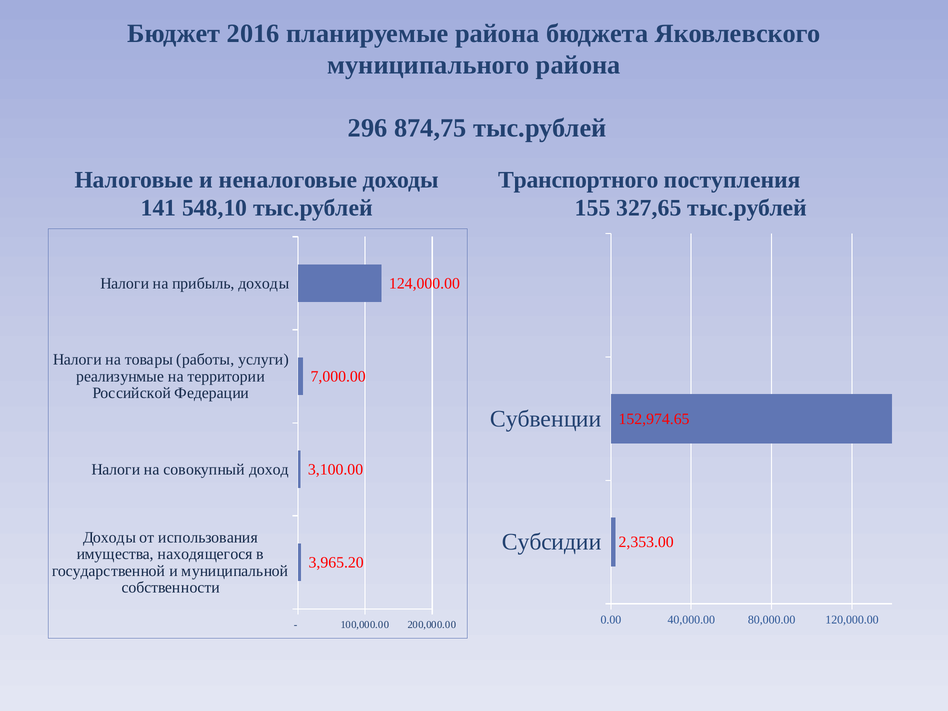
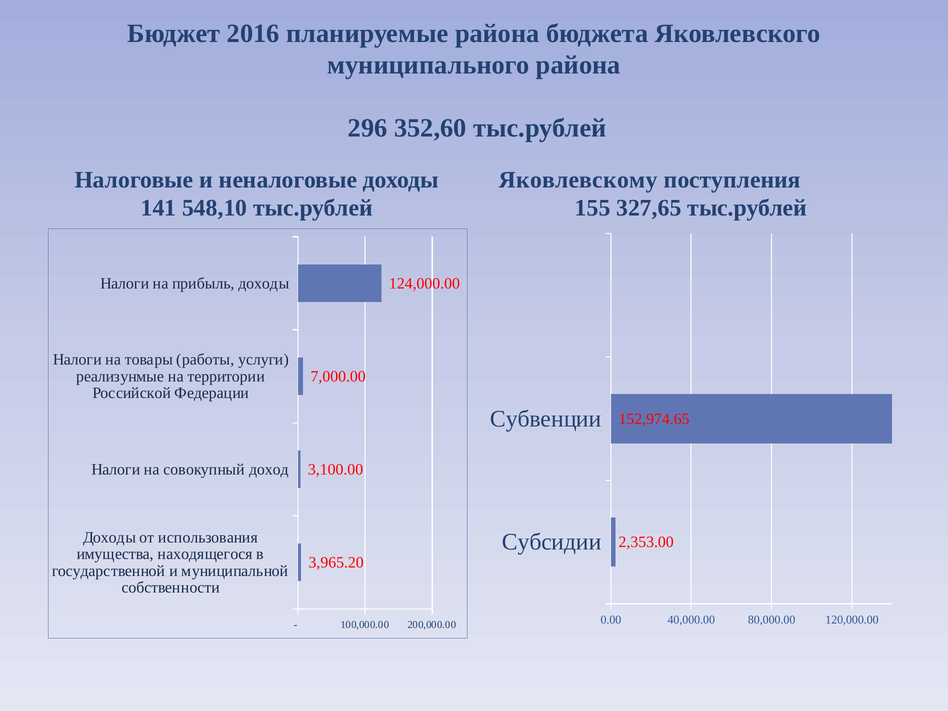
874,75: 874,75 -> 352,60 (430, 128)
Транспортного: Транспортного -> Яковлевскому (578, 180)
